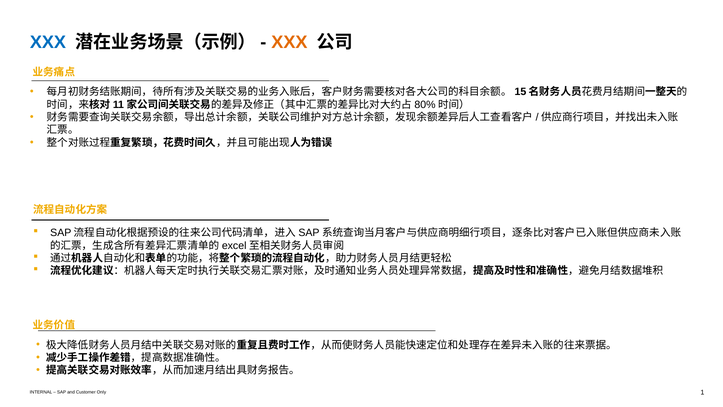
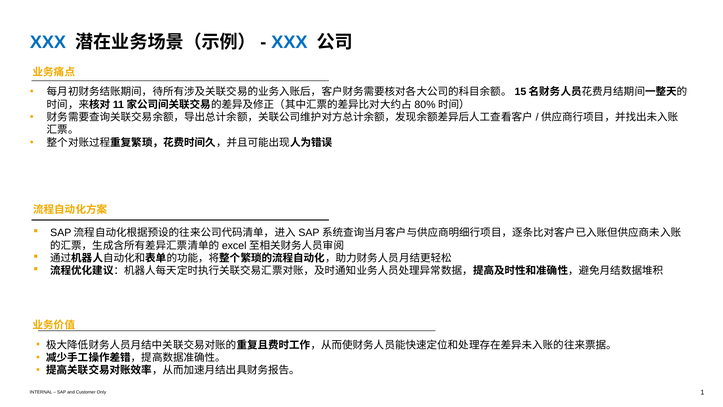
XXX colour: orange -> blue (289, 42)
